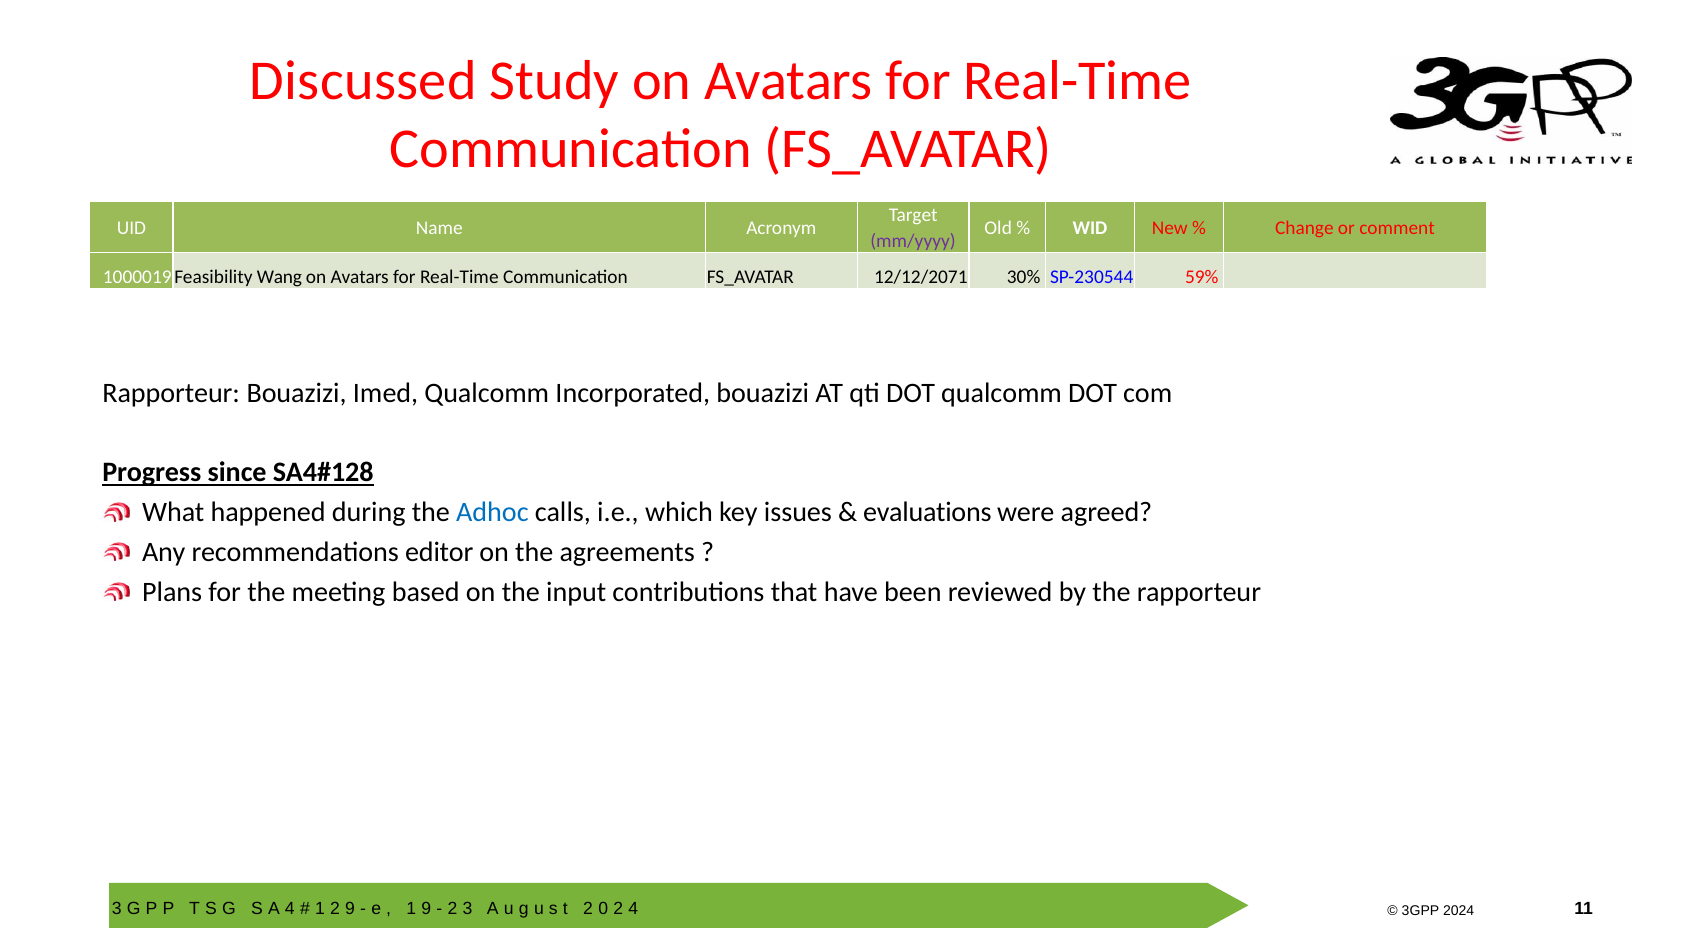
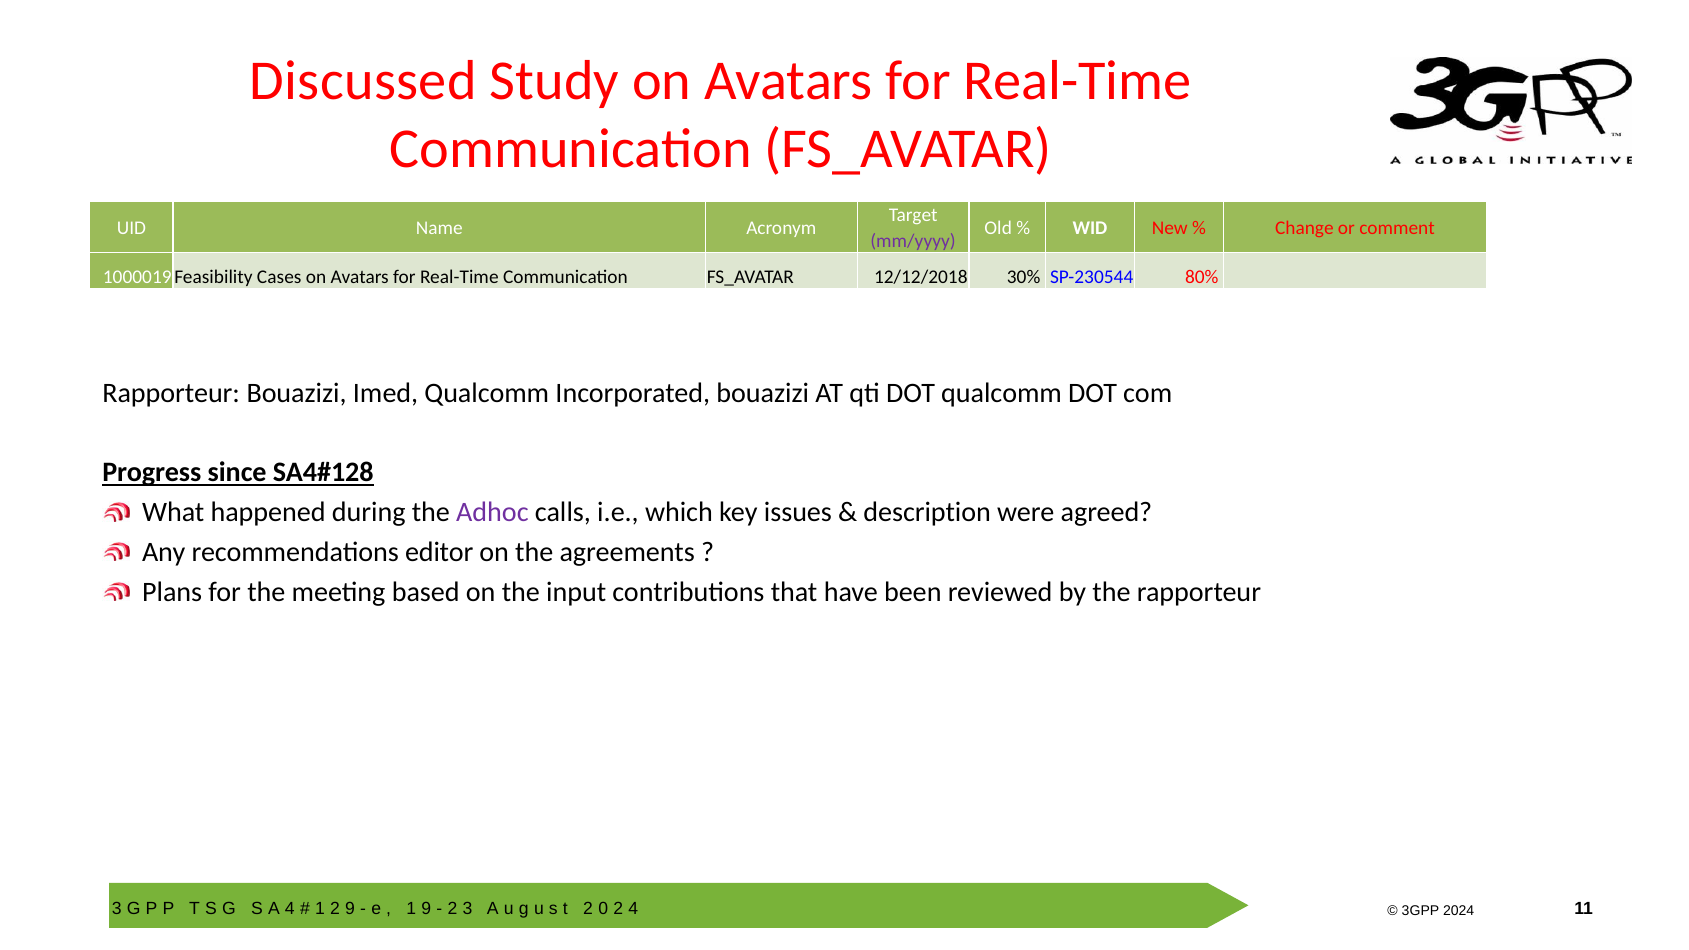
Wang: Wang -> Cases (279, 278)
12/12/2071: 12/12/2071 -> 12/12/2018 (921, 278)
59%: 59% -> 80% (1202, 278)
Adhoc colour: blue -> purple (492, 513)
evaluations: evaluations -> description (927, 513)
